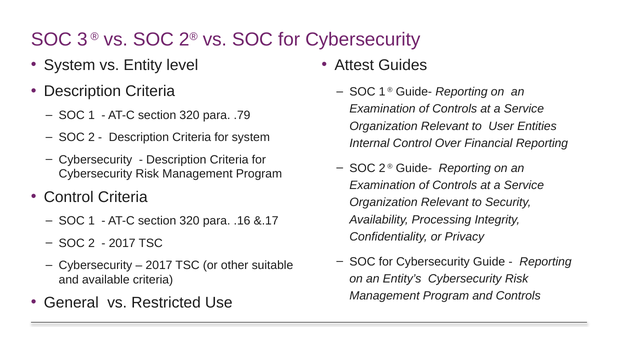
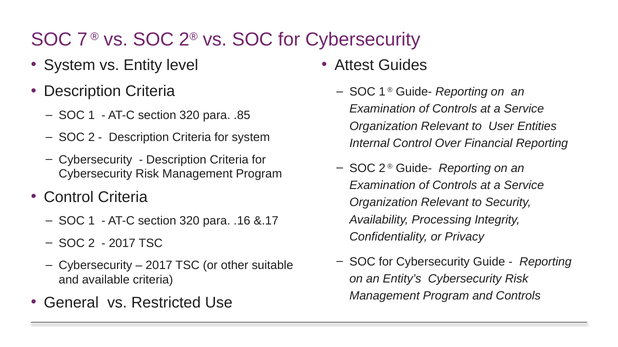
3: 3 -> 7 (82, 40)
.79: .79 -> .85 (242, 116)
